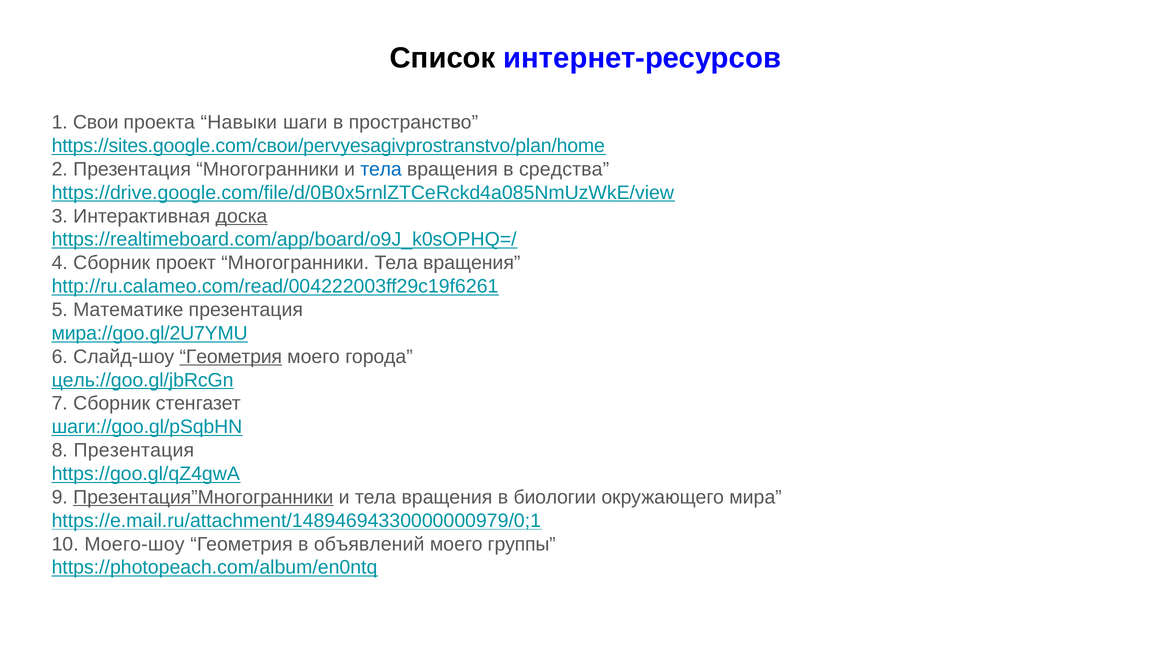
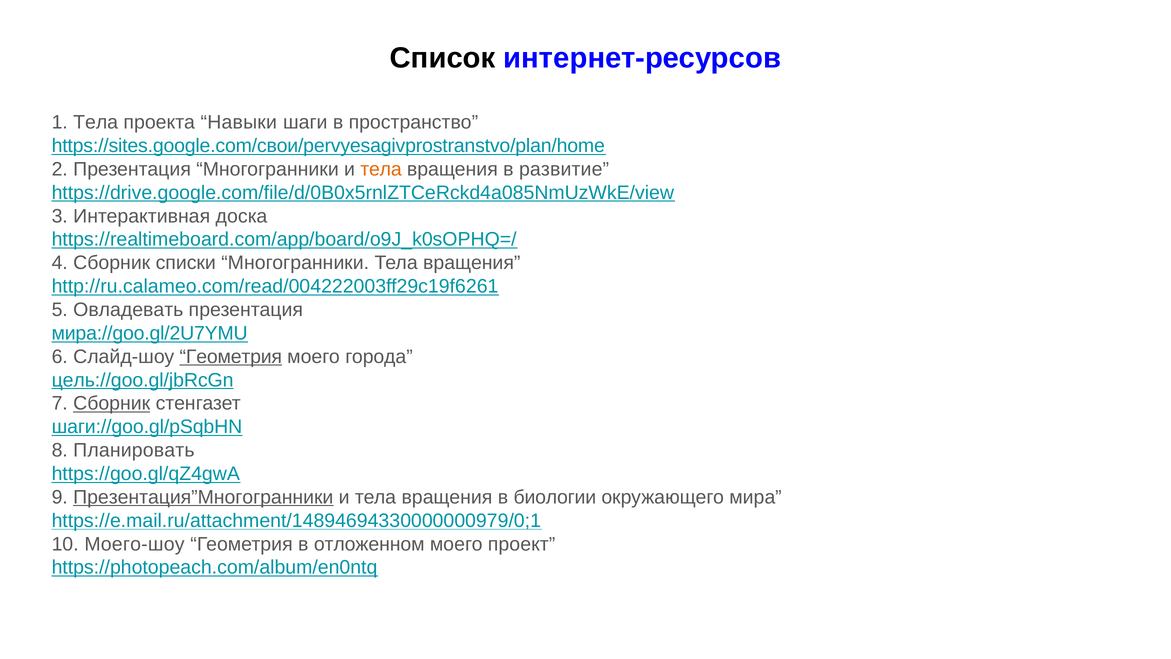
1 Свои: Свои -> Тела (96, 122)
тела colour: blue -> orange (381, 169)
средства: средства -> развитие (564, 169)
доска underline: present -> none (241, 216)
проект: проект -> списки (186, 263)
Математике: Математике -> Овладевать (128, 310)
Сборник underline: none -> present (112, 403)
8 Презентация: Презентация -> Планировать (134, 450)
объявлений: объявлений -> отложенном (369, 544)
группы: группы -> проект (522, 544)
